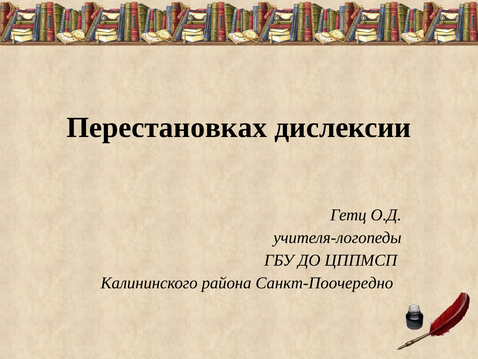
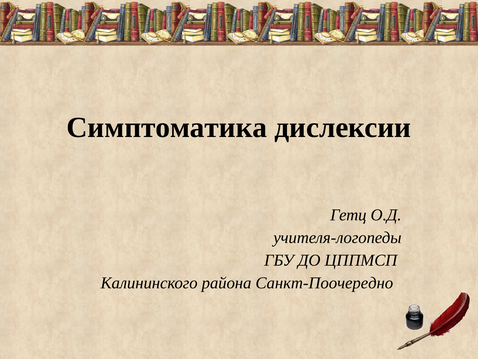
Перестановках: Перестановках -> Симптоматика (167, 127)
